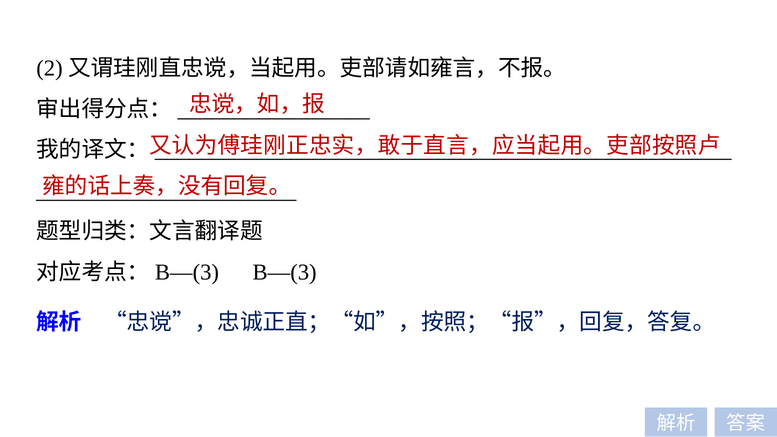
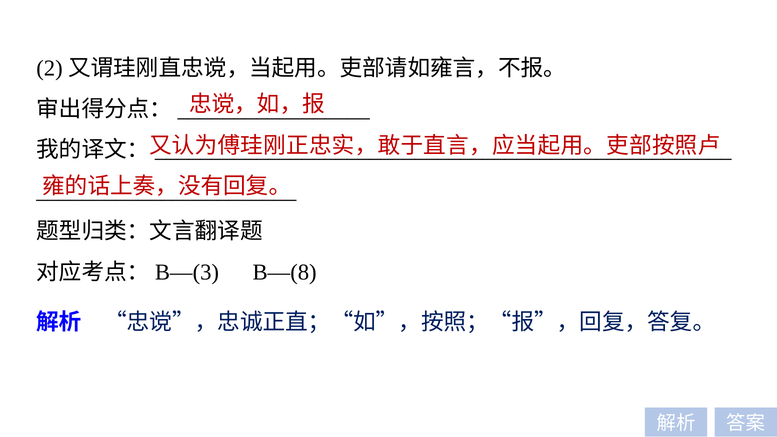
B—(3: B—(3 -> B—(8 (285, 272)
